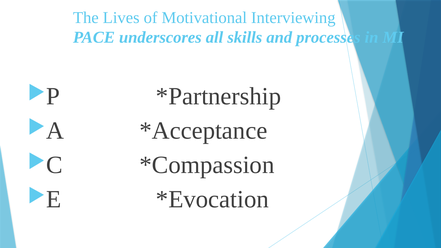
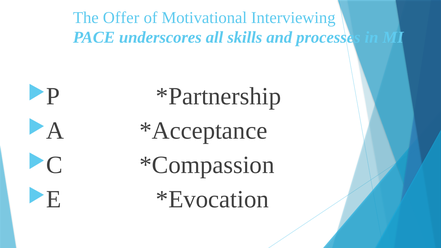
Lives: Lives -> Offer (121, 18)
